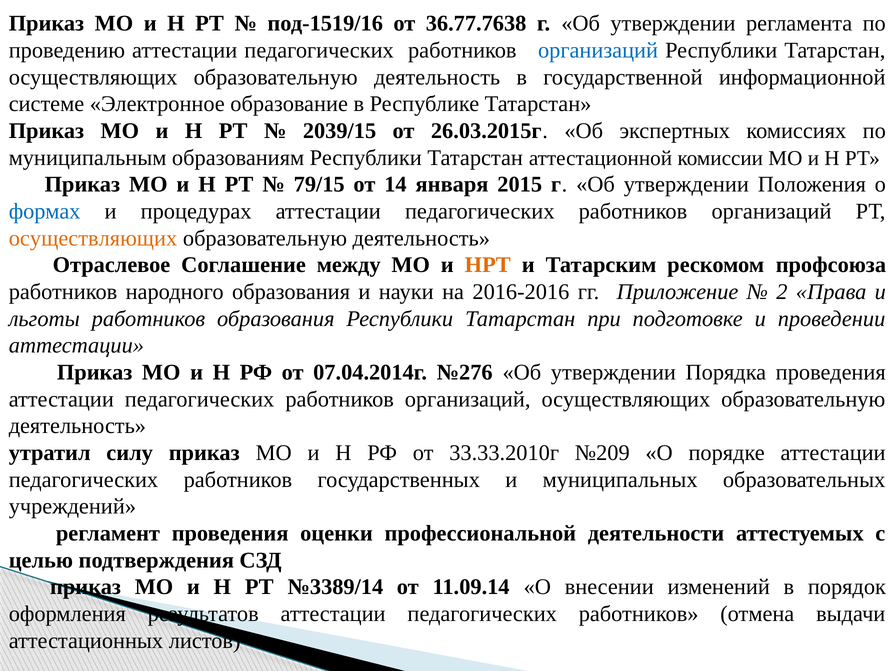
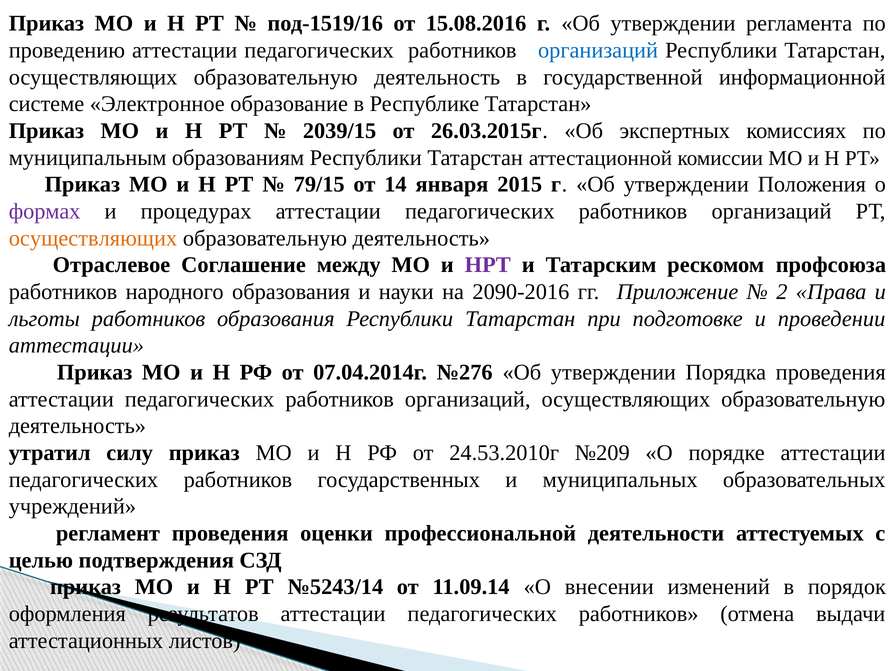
36.77.7638: 36.77.7638 -> 15.08.2016 (476, 23)
формах colour: blue -> purple (45, 211)
НРТ colour: orange -> purple (488, 265)
2016-2016: 2016-2016 -> 2090-2016 (521, 292)
33.33.2010г: 33.33.2010г -> 24.53.2010г (504, 453)
№3389/14: №3389/14 -> №5243/14 (335, 587)
